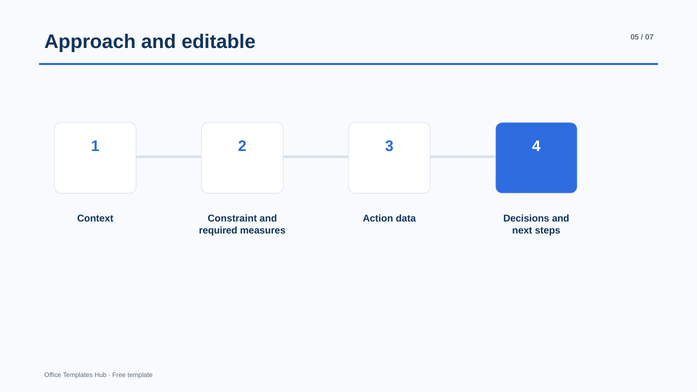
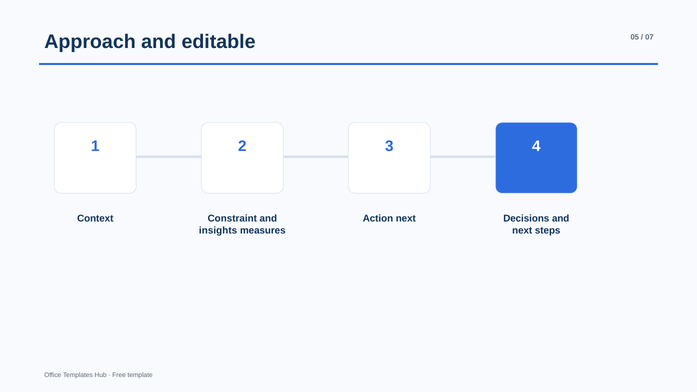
Action data: data -> next (406, 219)
required: required -> insights (218, 231)
